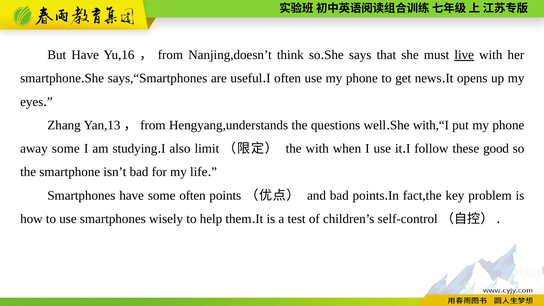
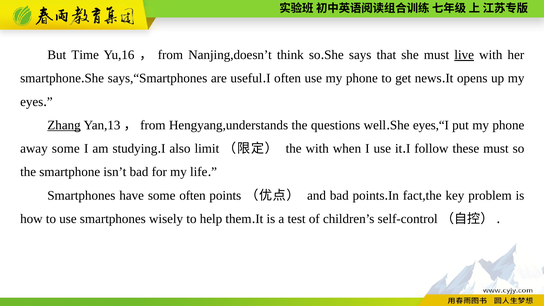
But Have: Have -> Time (85, 55)
Zhang underline: none -> present (64, 125)
with,“I: with,“I -> eyes,“I (431, 125)
these good: good -> must (496, 149)
